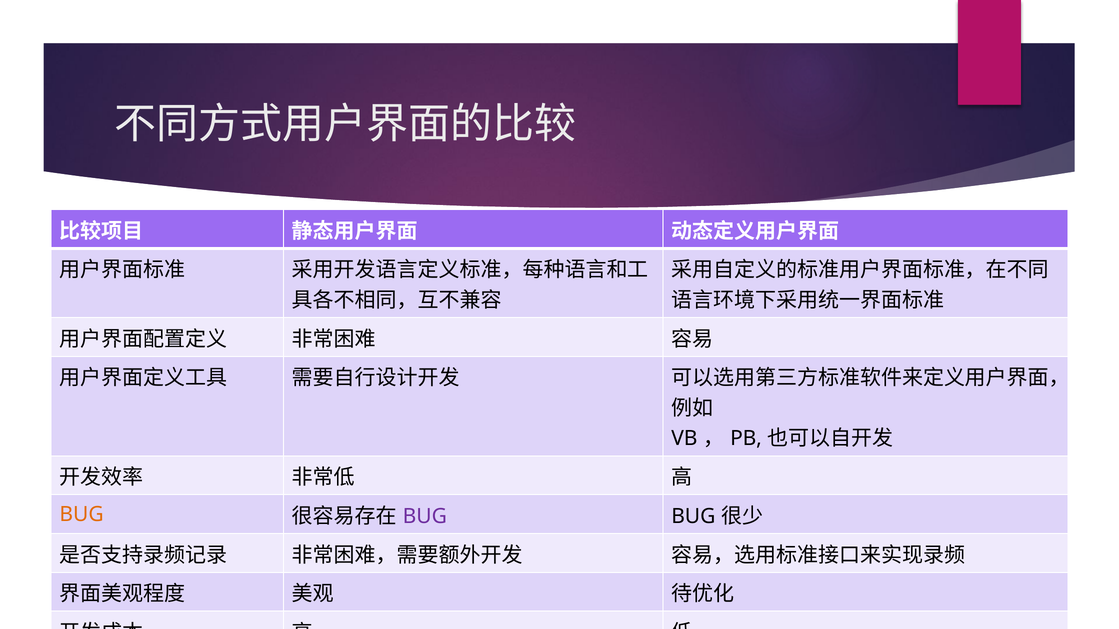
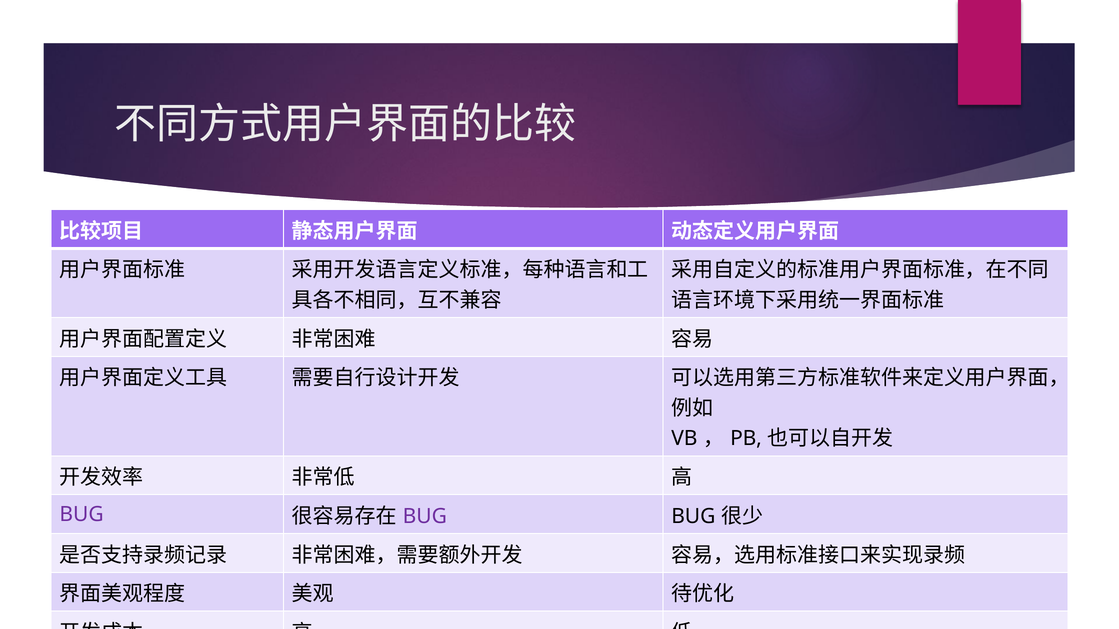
BUG colour: orange -> purple (82, 515)
